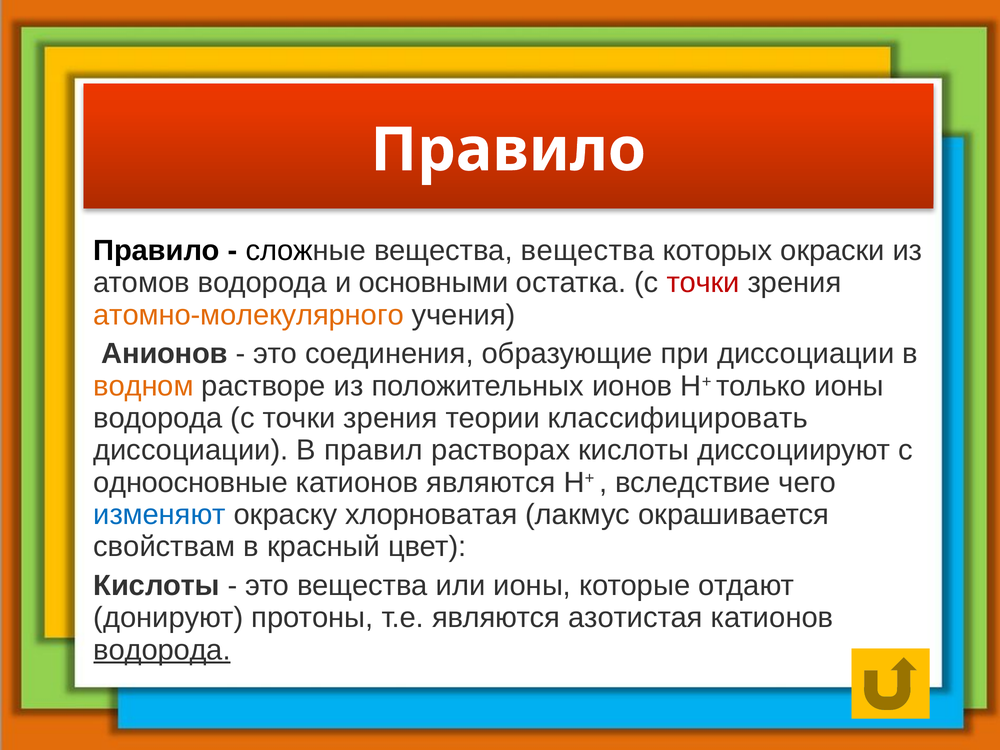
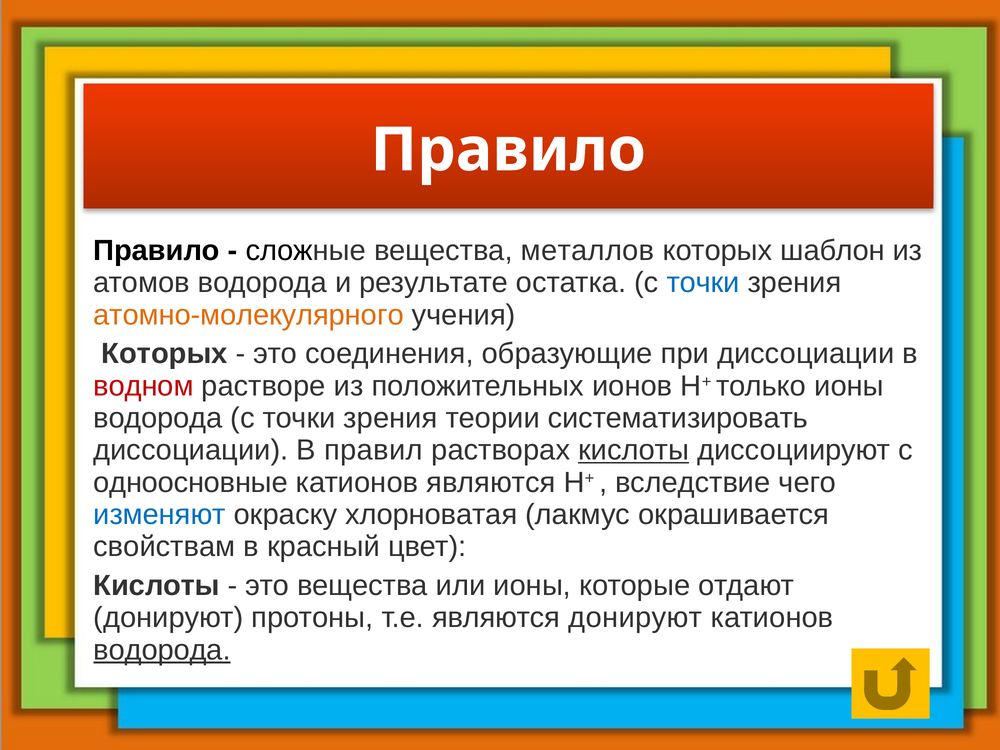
вещества вещества: вещества -> металлов (588, 251)
окраски: окраски -> шаблон (833, 251)
основными: основными -> результате (434, 283)
точки colour: red -> blue (703, 283)
Анионов: Анионов -> Которых (164, 354)
водном colour: orange -> red (143, 386)
классифицировать: классифицировать -> систематизировать (678, 418)
кислоты underline: none -> present (634, 450)
являются азотистая: азотистая -> донируют (635, 618)
